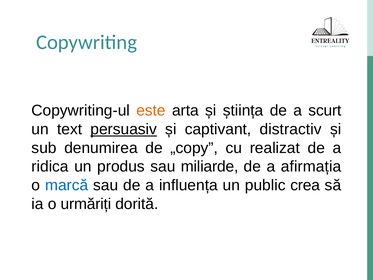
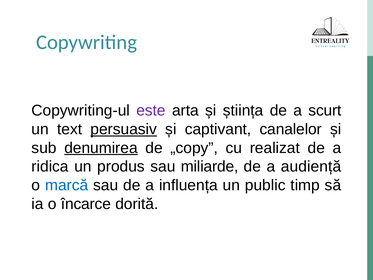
este colour: orange -> purple (151, 110)
distractiv: distractiv -> canalelor (291, 129)
denumirea underline: none -> present (101, 148)
afirmația: afirmația -> audiență (311, 166)
crea: crea -> timp (305, 185)
urmăriți: urmăriți -> încarce (86, 204)
